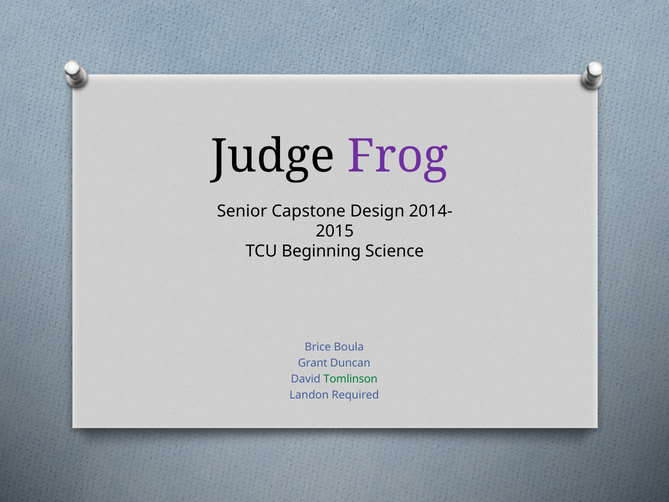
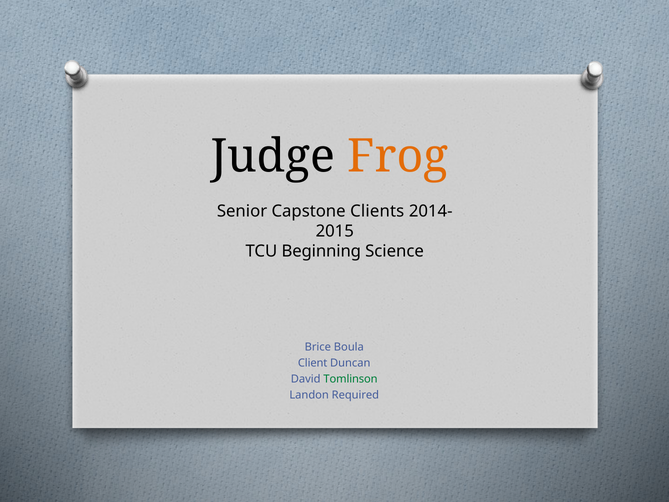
Frog colour: purple -> orange (398, 156)
Design: Design -> Clients (377, 211)
Grant: Grant -> Client (313, 363)
